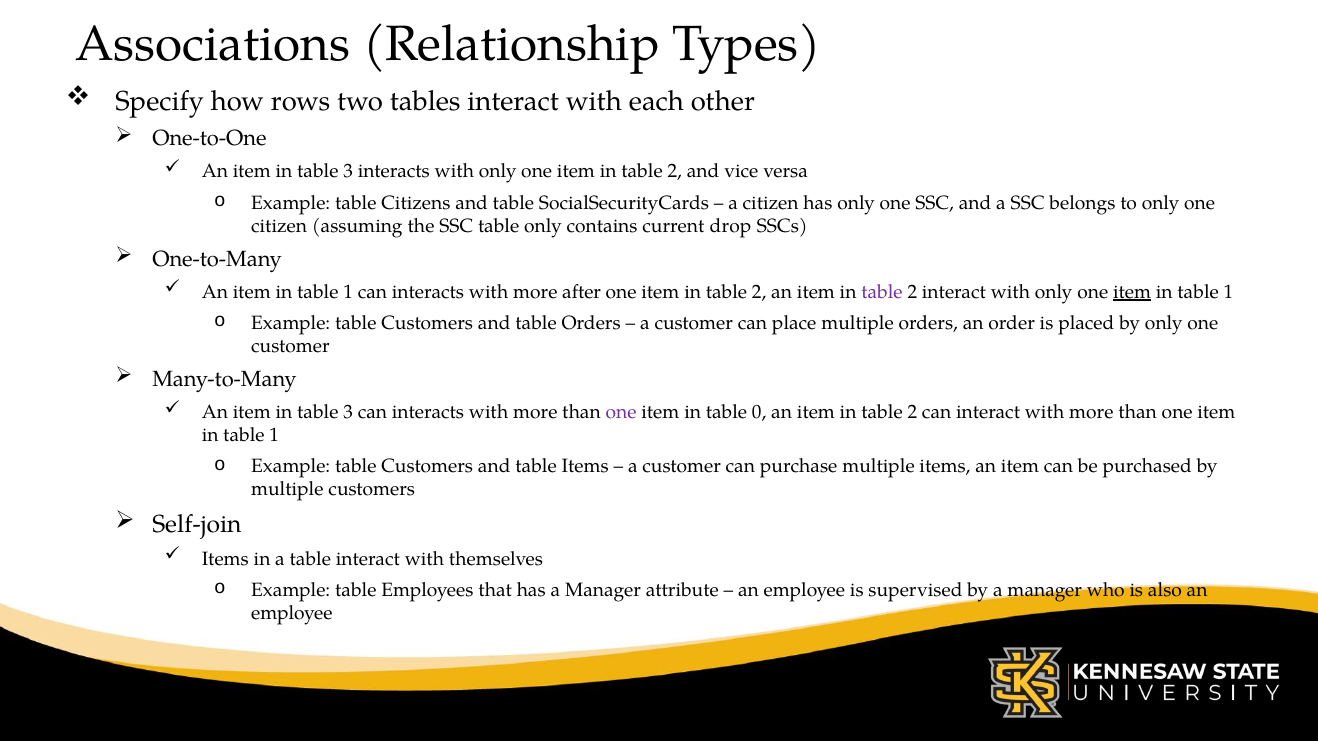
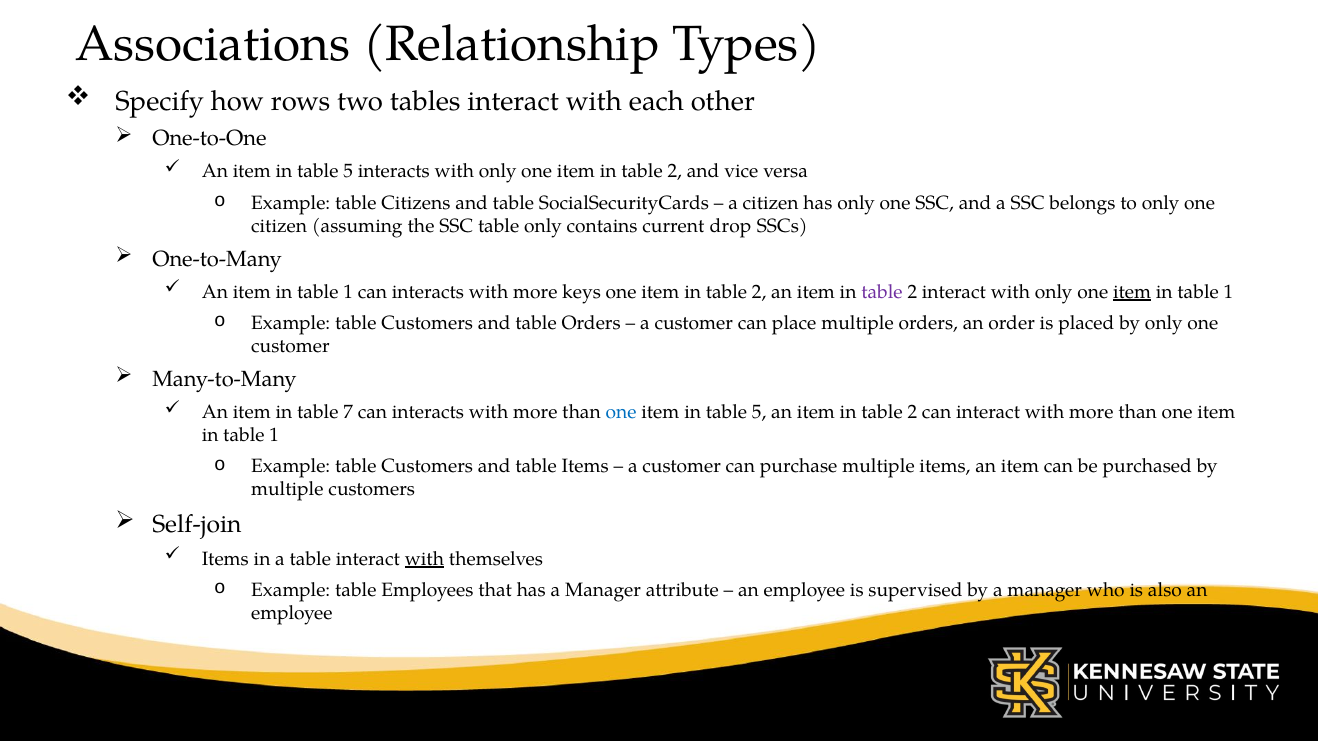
3: 3 -> 5 (348, 172)
after: after -> keys (582, 292)
3: 3 -> 7 (348, 412)
one colour: purple -> blue (621, 412)
0: 0 -> 5 (759, 412)
with underline: none -> present (424, 559)
